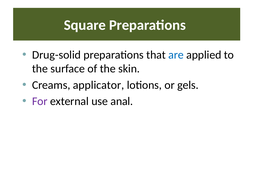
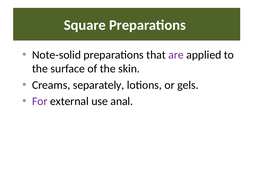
Drug-solid: Drug-solid -> Note-solid (57, 55)
are colour: blue -> purple (176, 55)
applicator: applicator -> separately (99, 85)
